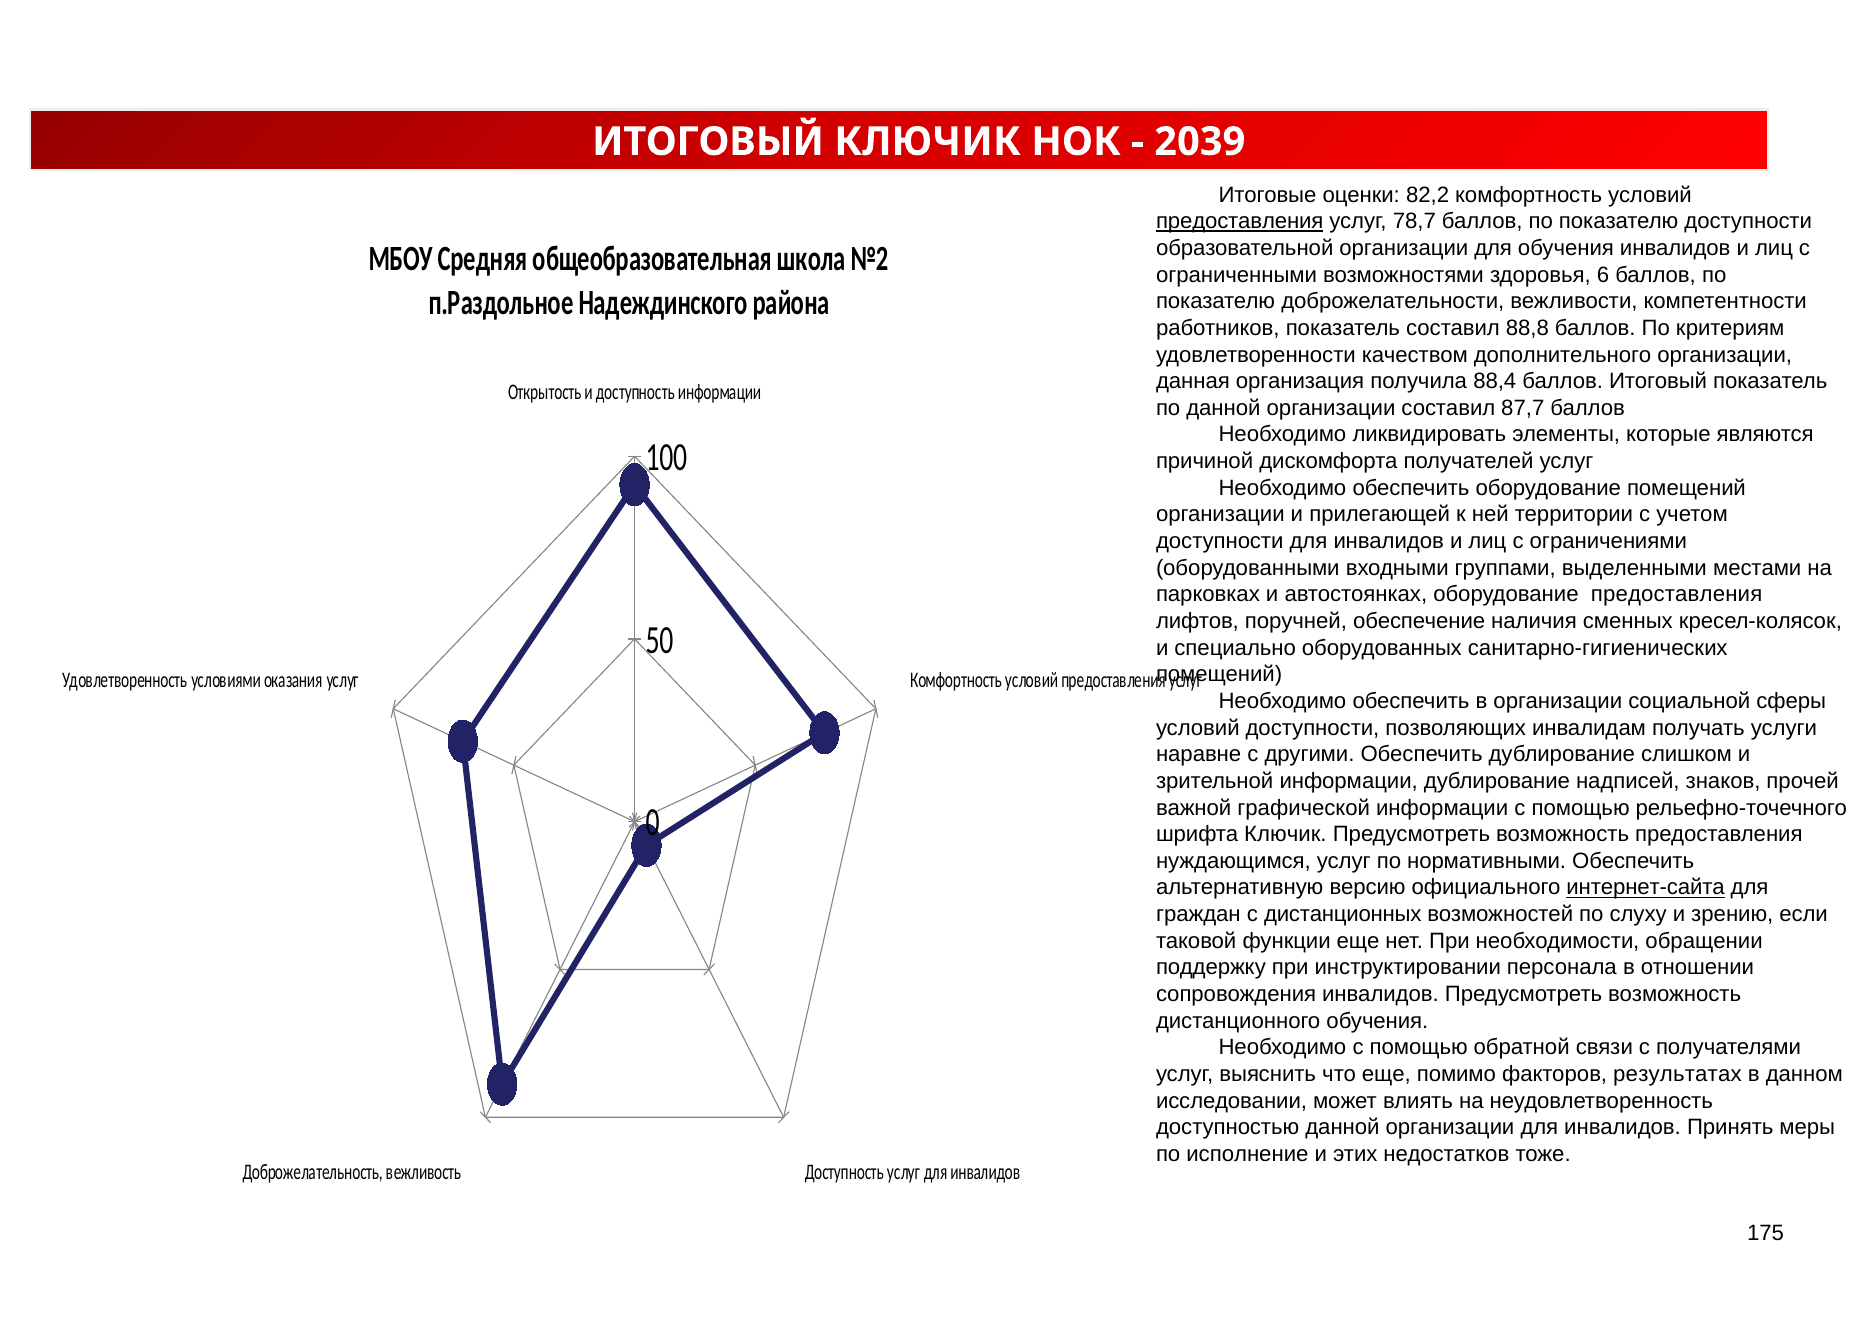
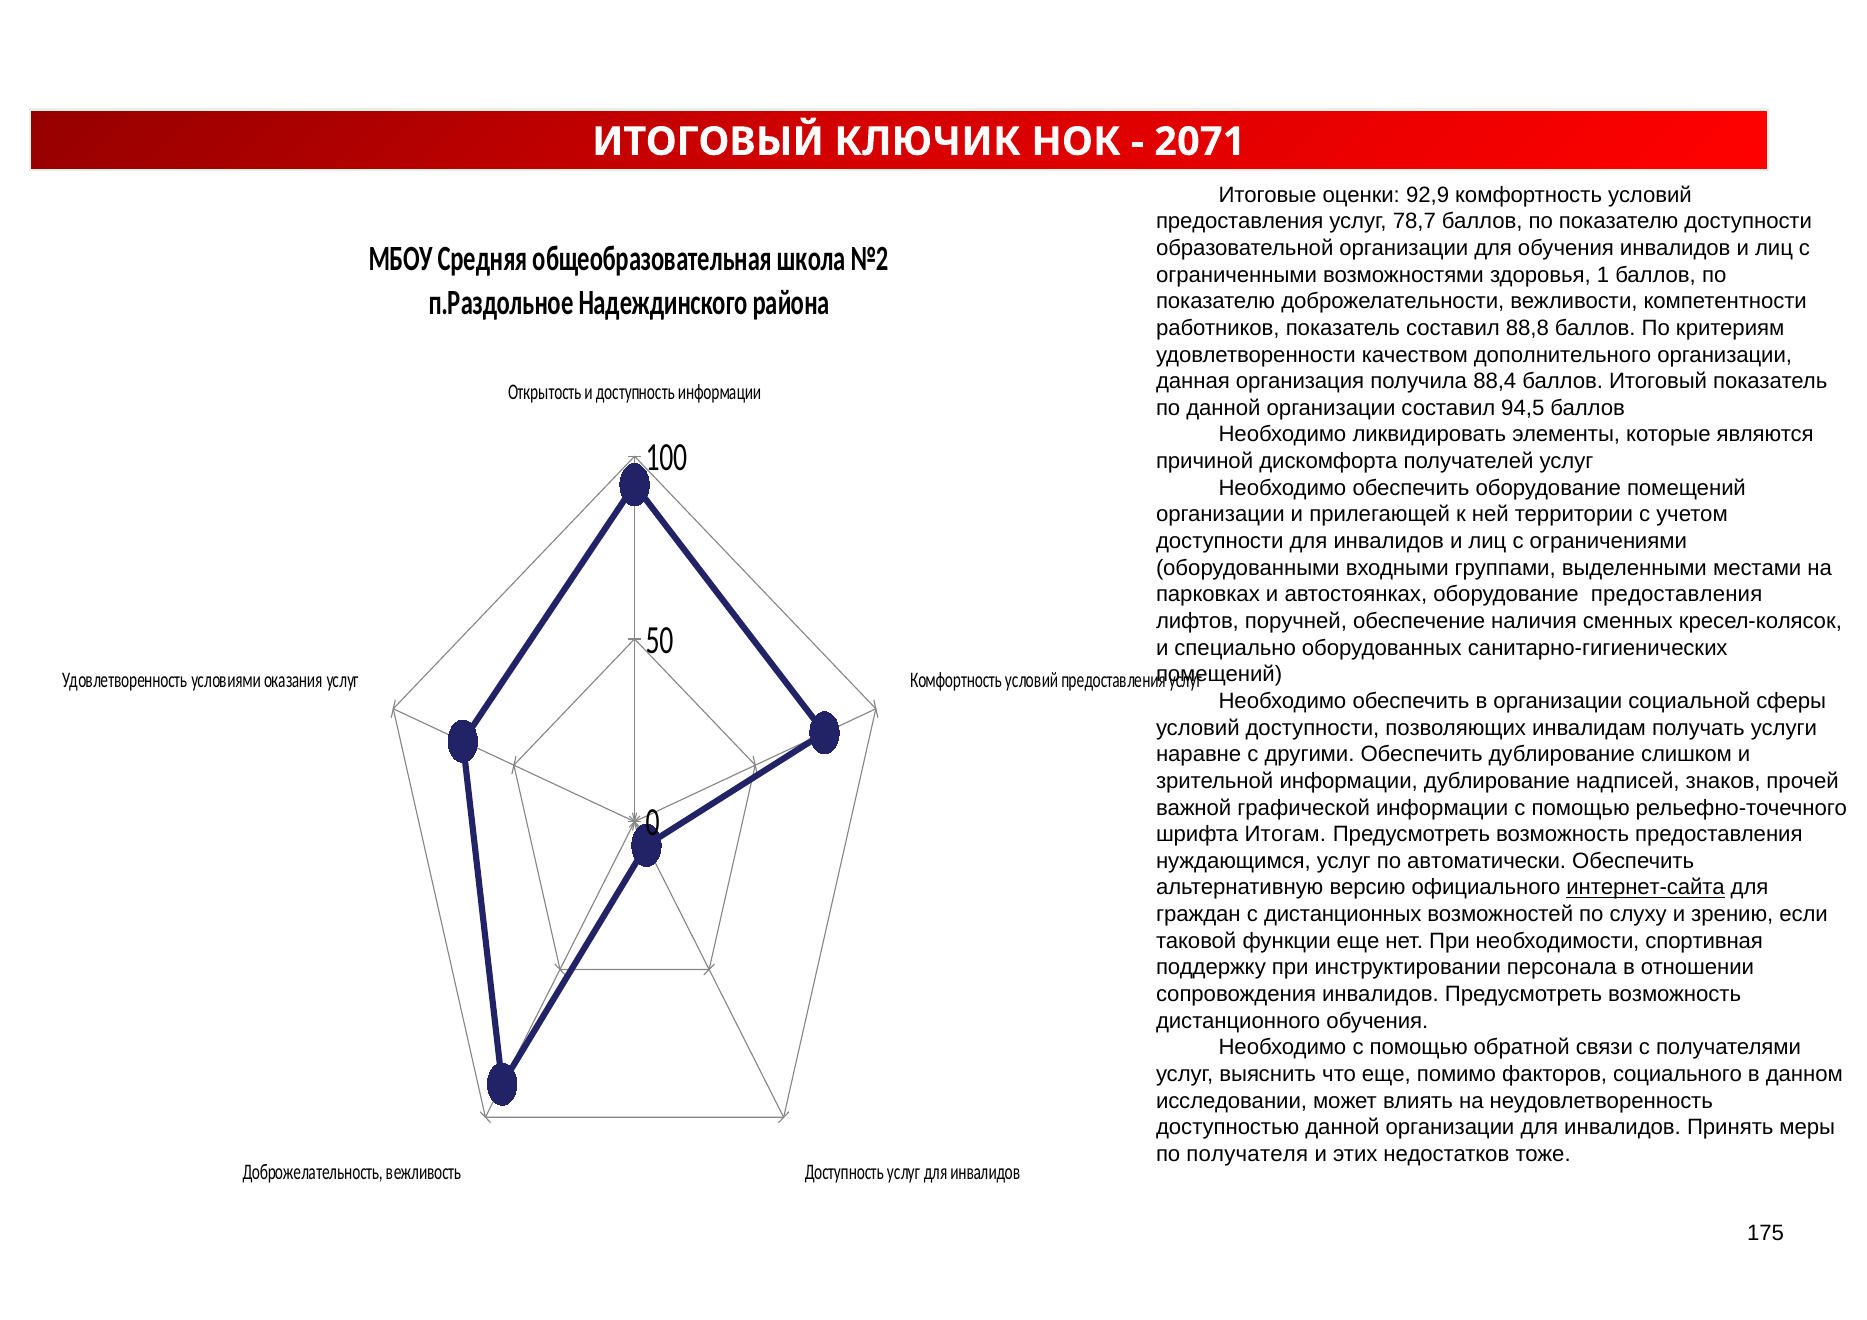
2039: 2039 -> 2071 (1200, 142)
82,2: 82,2 -> 92,9 (1428, 195)
предоставления underline: present -> none (1240, 222)
6: 6 -> 1 (1603, 275)
87,7: 87,7 -> 94,5 (1523, 408)
шрифта Ключик: Ключик -> Итогам (1285, 834)
нормативными: нормативными -> автоматически (1487, 861)
обращении: обращении -> спортивная (1704, 941)
результатах: результатах -> социального (1678, 1074)
исполнение: исполнение -> получателя (1247, 1154)
